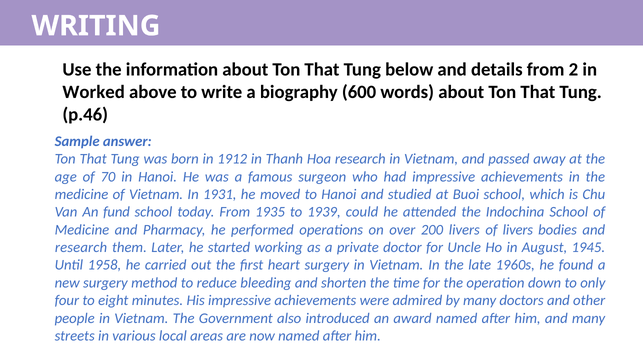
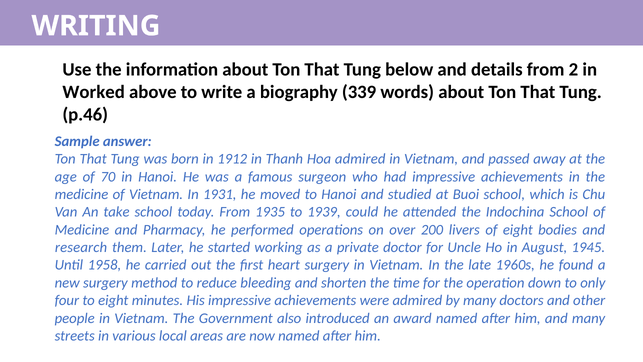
600: 600 -> 339 (359, 92)
Hoa research: research -> admired (360, 159)
fund: fund -> take (116, 212)
of livers: livers -> eight (518, 230)
